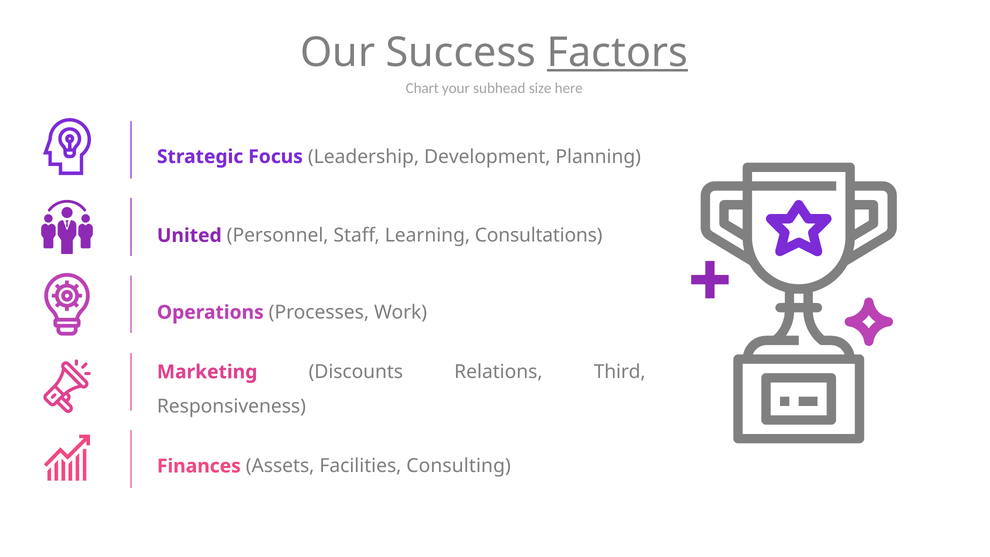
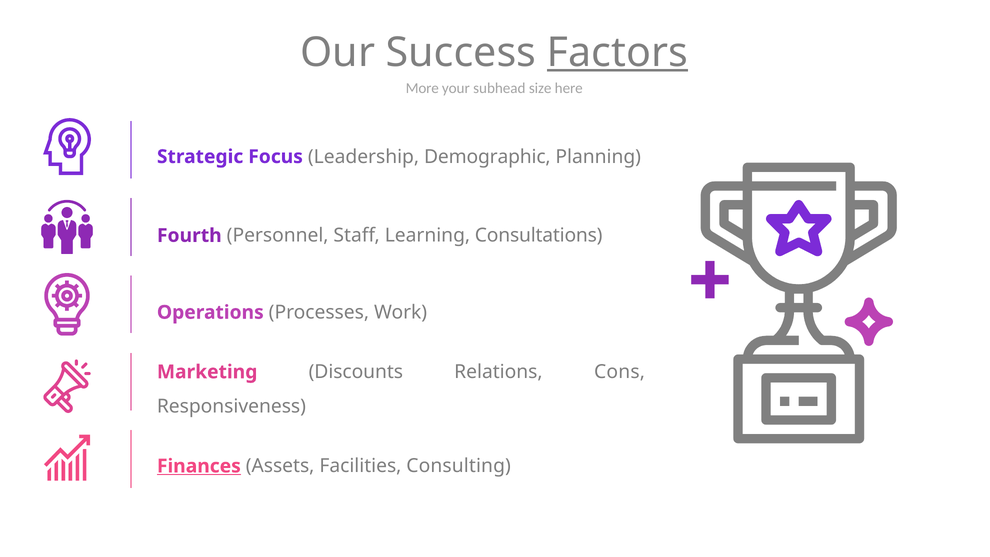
Chart: Chart -> More (422, 88)
Development: Development -> Demographic (487, 157)
United: United -> Fourth (189, 235)
Third: Third -> Cons (620, 372)
Finances underline: none -> present (199, 466)
